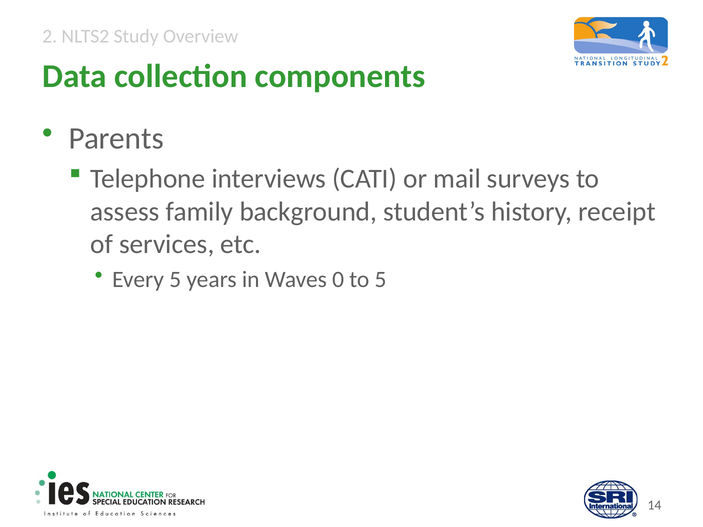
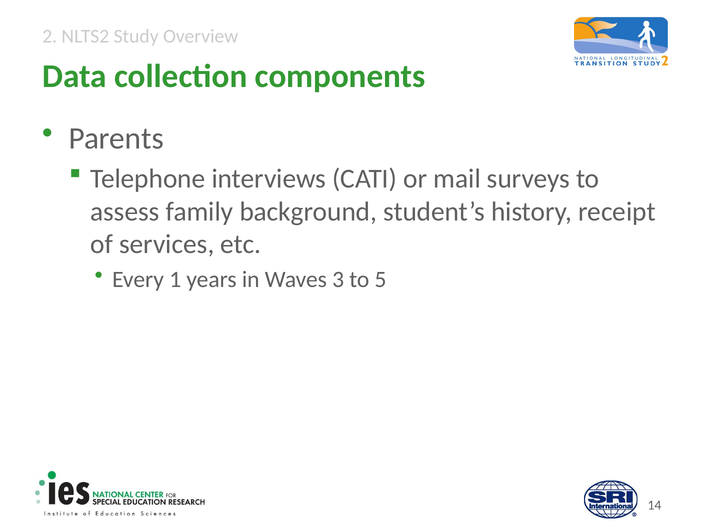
Every 5: 5 -> 1 (175, 279)
0: 0 -> 3 (338, 279)
